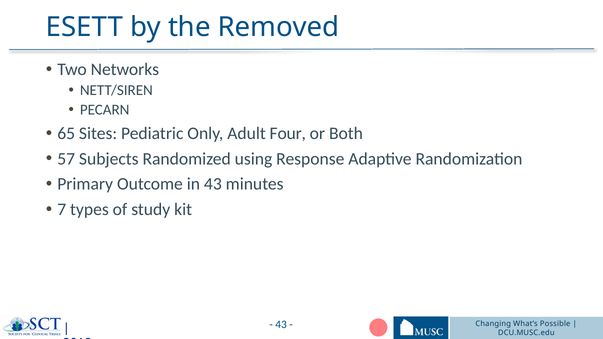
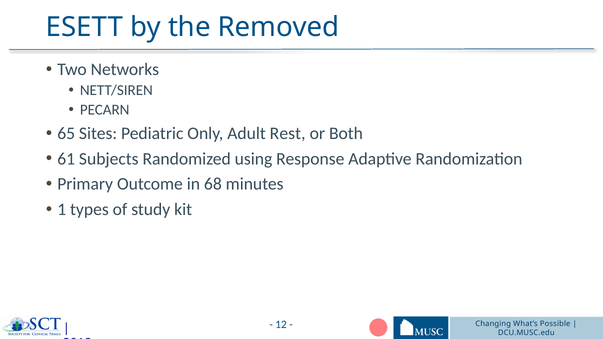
Four: Four -> Rest (288, 134)
57: 57 -> 61 (66, 159)
in 43: 43 -> 68 (213, 184)
7: 7 -> 1 (62, 210)
43: 43 -> 12 (281, 325)
